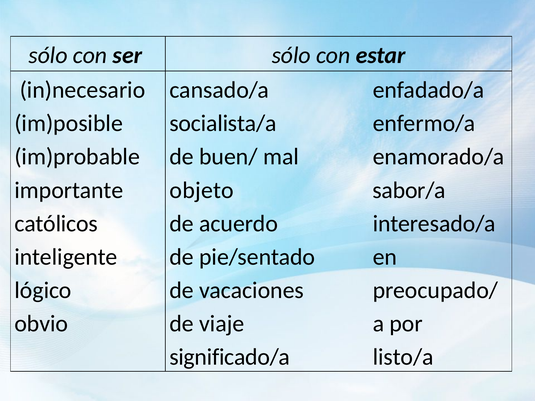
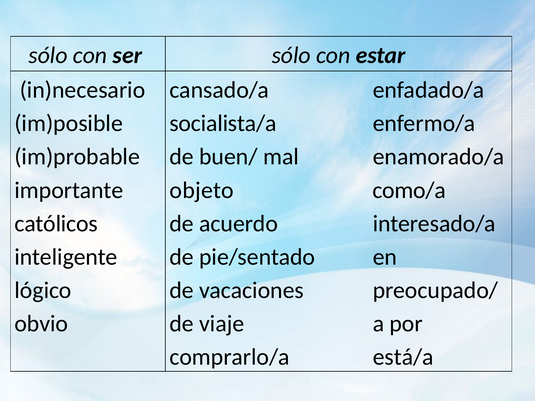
sabor/a: sabor/a -> como/a (409, 190)
significado/a: significado/a -> comprarlo/a (230, 357)
listo/a: listo/a -> está/a (403, 357)
